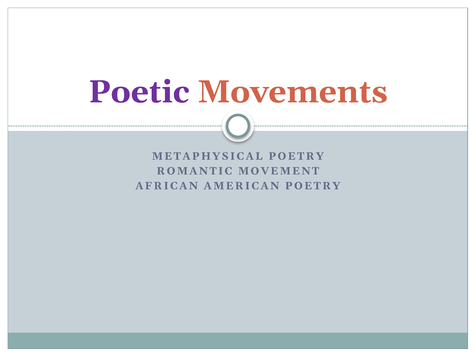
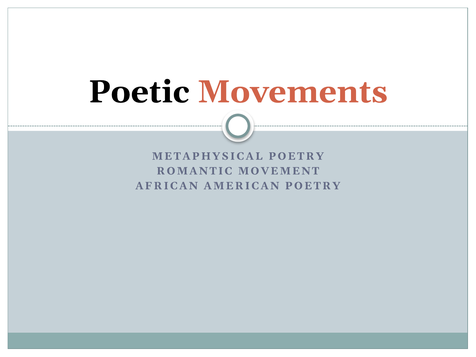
Poetic colour: purple -> black (139, 92)
